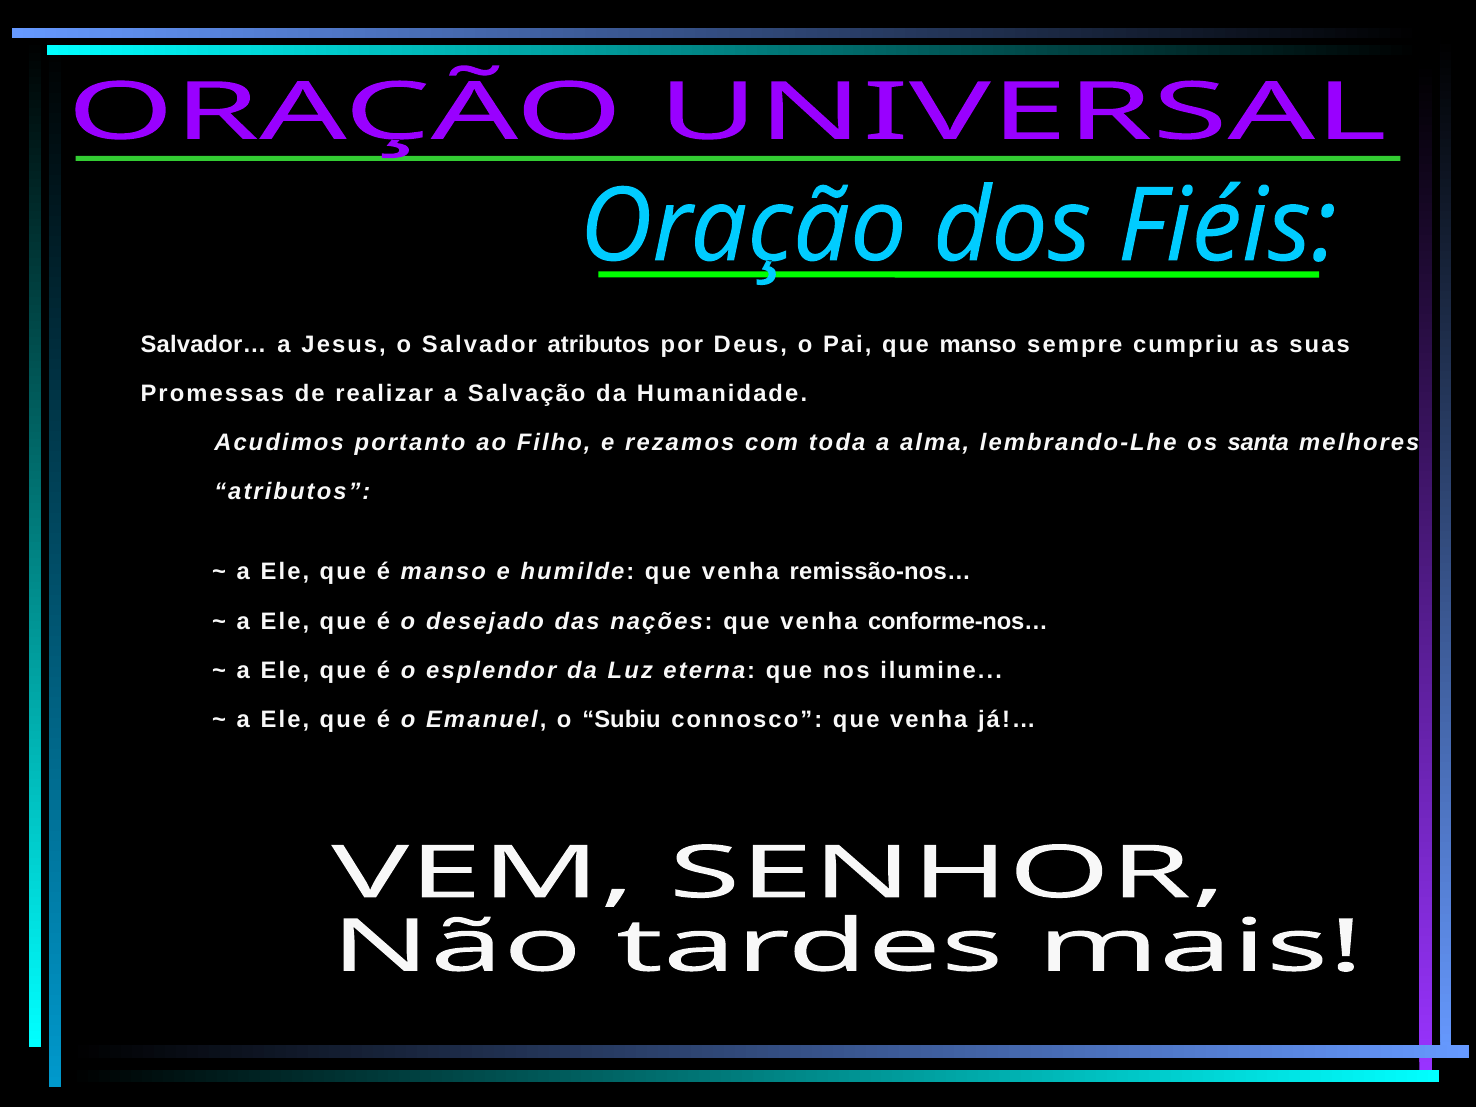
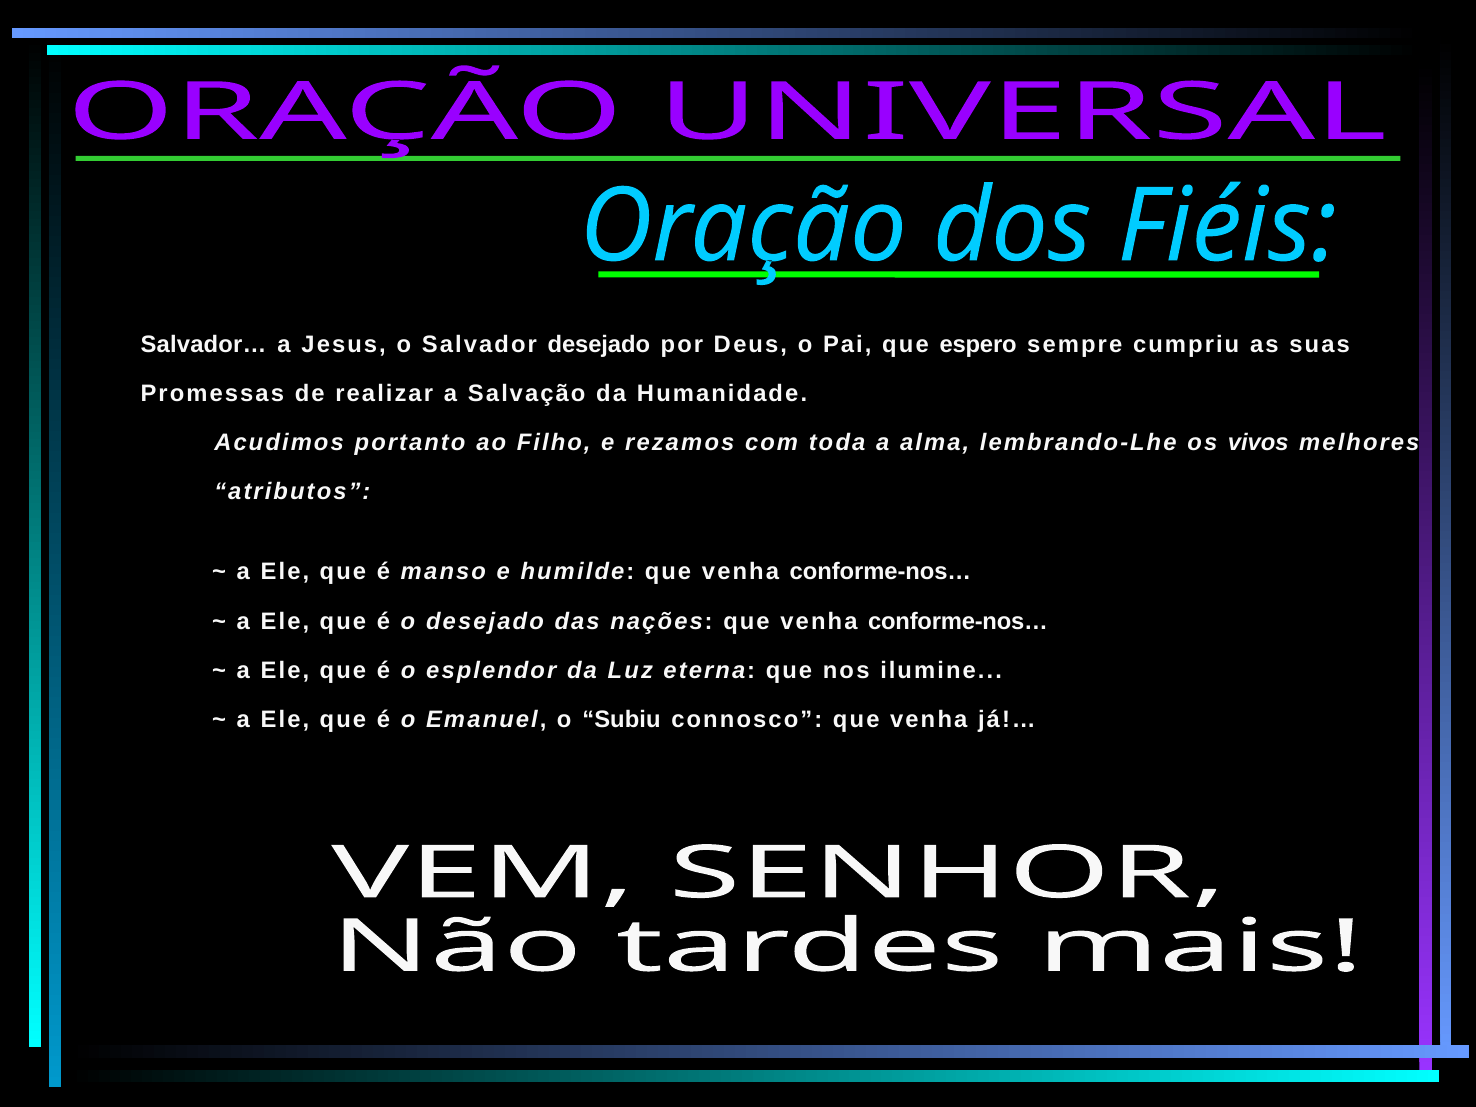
Salvador atributos: atributos -> desejado (599, 344)
que manso: manso -> espero (978, 344)
santa: santa -> vivos (1258, 443)
humilde que venha remissão-nos…: remissão-nos… -> conforme-nos… (880, 572)
